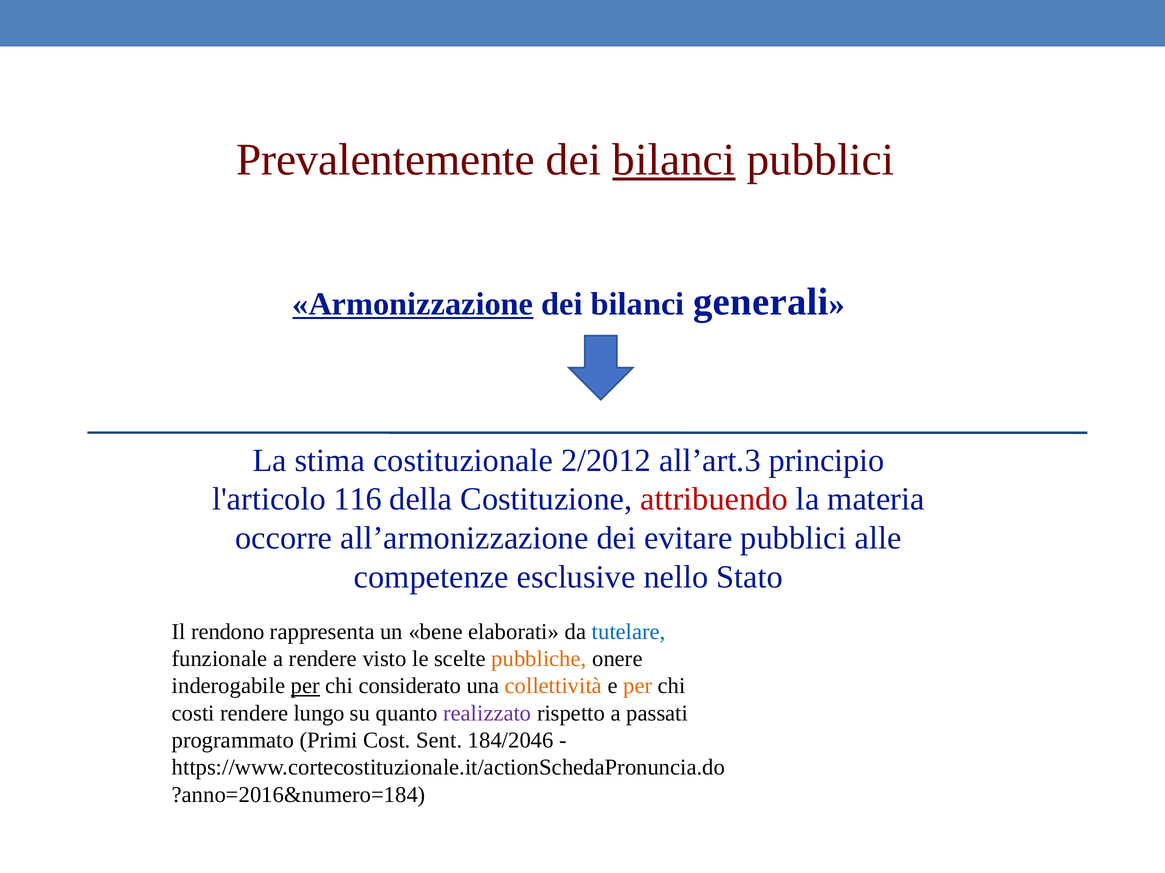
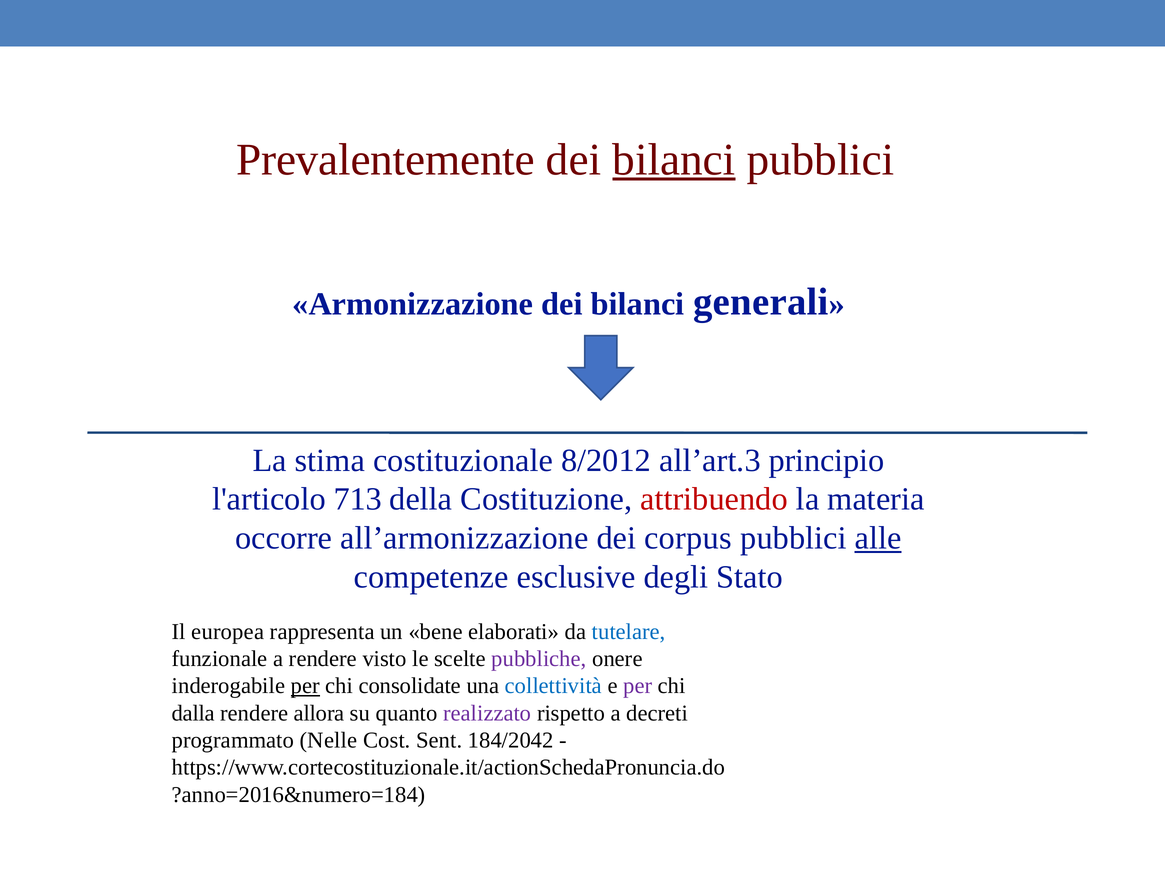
Armonizzazione underline: present -> none (413, 304)
2/2012: 2/2012 -> 8/2012 (606, 461)
116: 116 -> 713 (358, 500)
evitare: evitare -> corpus (688, 539)
alle underline: none -> present (878, 539)
nello: nello -> degli (676, 577)
rendono: rendono -> europea (228, 632)
pubbliche colour: orange -> purple (539, 659)
considerato: considerato -> consolidate (410, 686)
collettività colour: orange -> blue (553, 686)
per colour: orange -> purple (638, 686)
costi: costi -> dalla (193, 714)
lungo: lungo -> allora (319, 714)
passati: passati -> decreti (657, 714)
Primi: Primi -> Nelle (329, 741)
184/2046: 184/2046 -> 184/2042 (511, 741)
